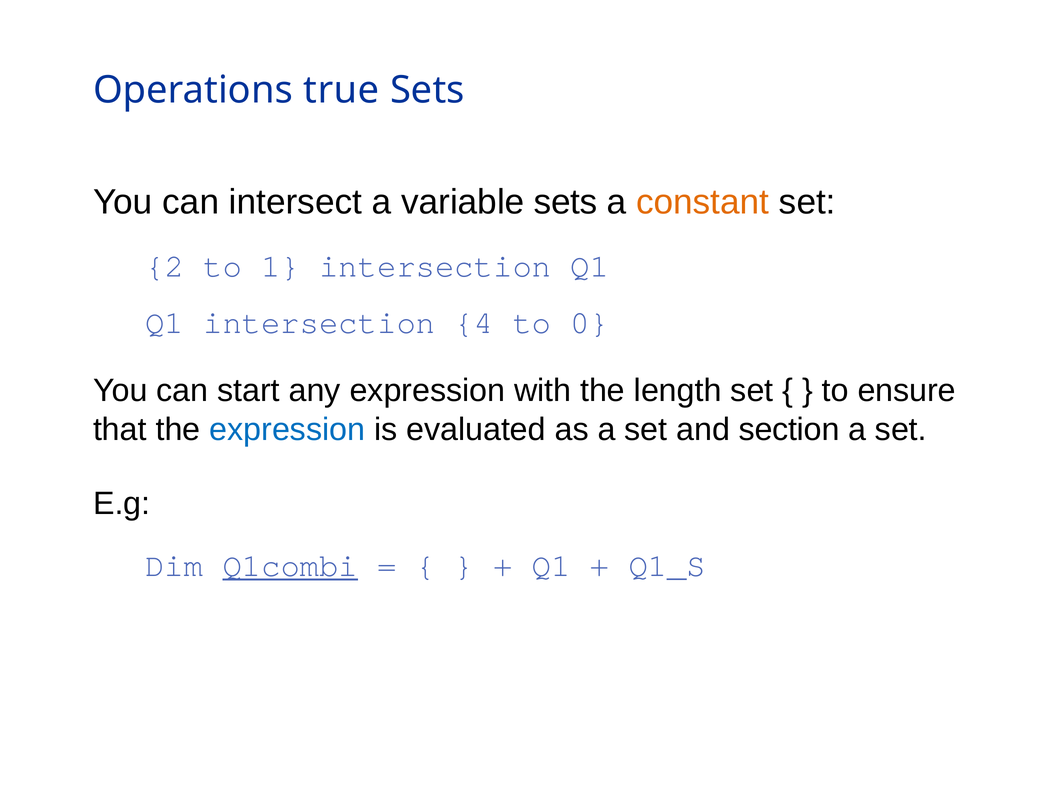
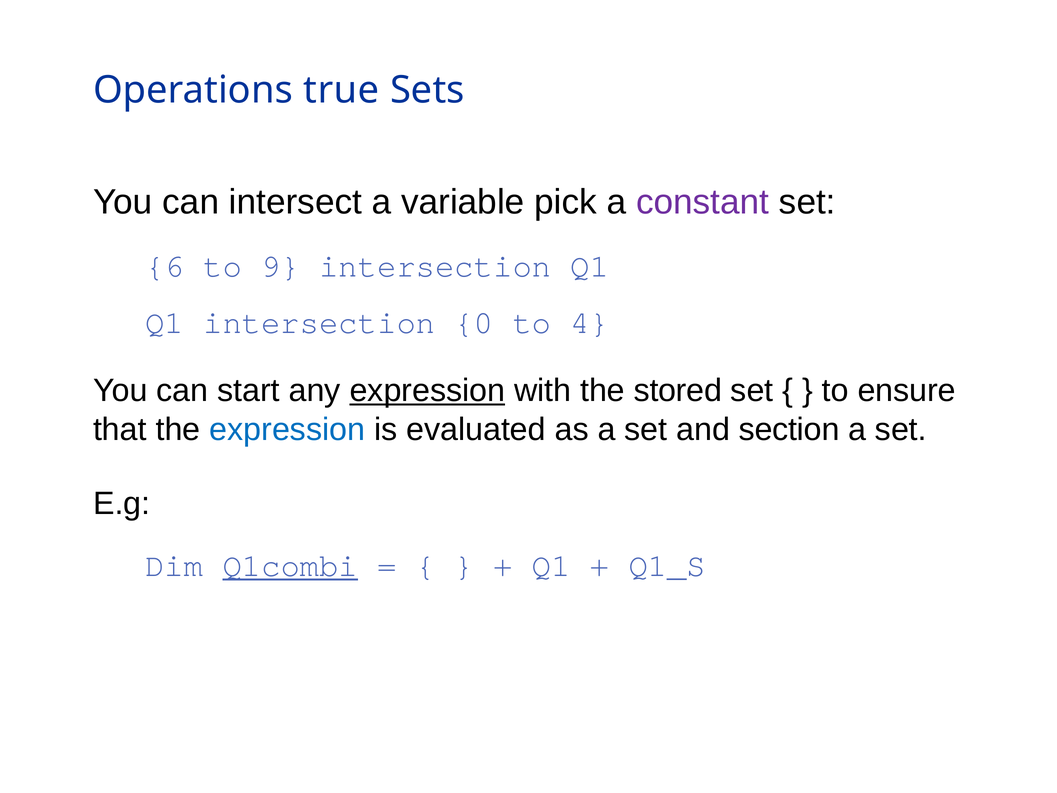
variable sets: sets -> pick (566, 202)
constant colour: orange -> purple (703, 202)
2: 2 -> 6 (165, 266)
1: 1 -> 9 (281, 266)
4: 4 -> 0 (474, 322)
0: 0 -> 4 (590, 322)
expression underline: none -> present (427, 390)
length: length -> stored (678, 390)
